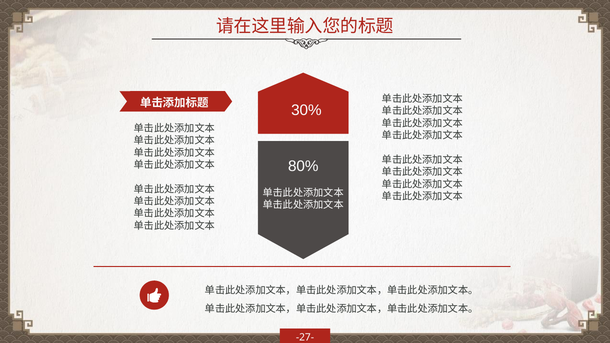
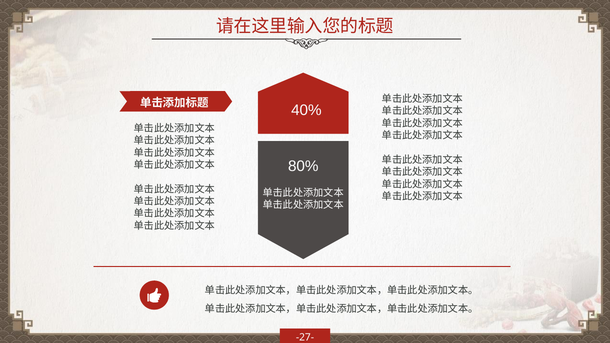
30%: 30% -> 40% (306, 110)
